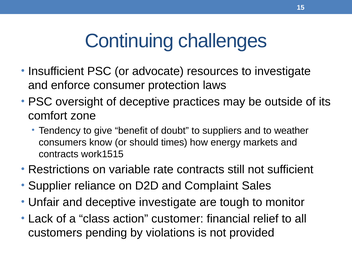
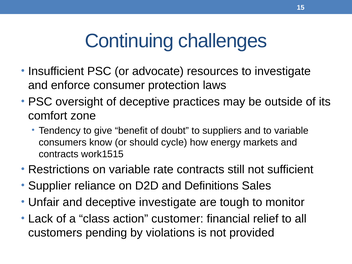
to weather: weather -> variable (291, 131)
times: times -> cycle (174, 142)
Complaint: Complaint -> Definitions (212, 186)
